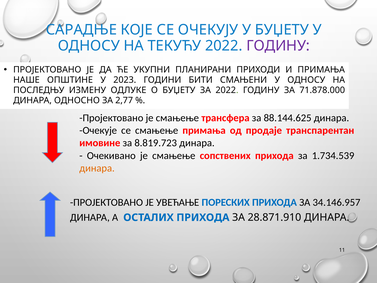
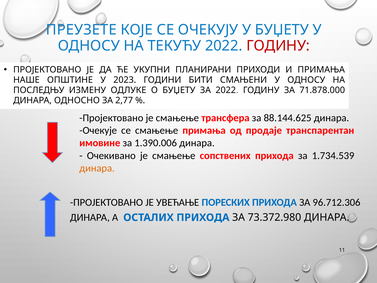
САРАДЊЕ: САРАДЊЕ -> ПРЕУЗЕТЕ (81, 30)
ГОДИНУ colour: purple -> red (278, 46)
8.819.723: 8.819.723 -> 1.390.006 (156, 143)
34.146.957: 34.146.957 -> 96.712.306 (337, 202)
28.871.910: 28.871.910 -> 73.372.980 (274, 217)
